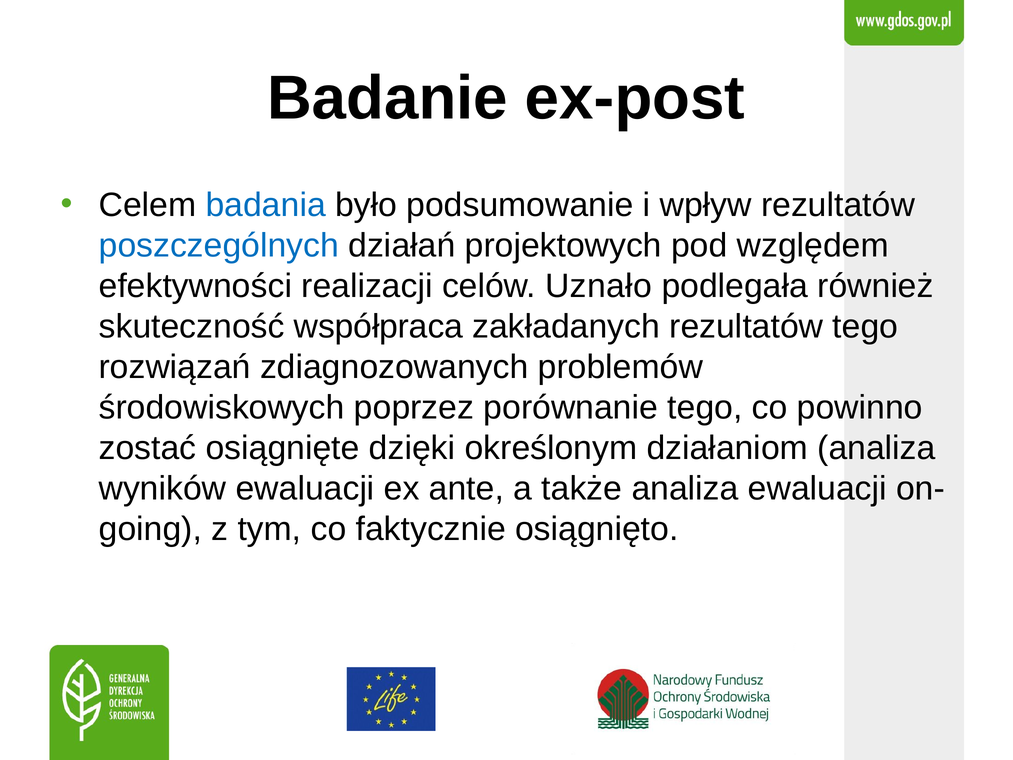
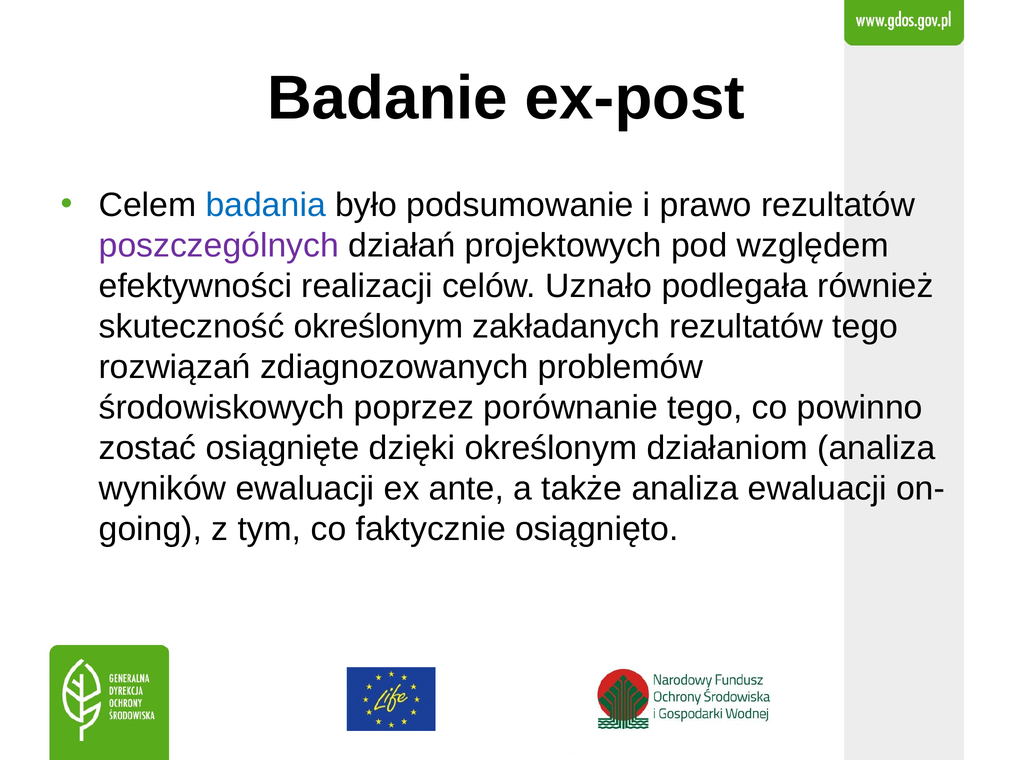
wpływ: wpływ -> prawo (706, 205)
poszczególnych colour: blue -> purple (219, 245)
skuteczność współpraca: współpraca -> określonym (379, 327)
